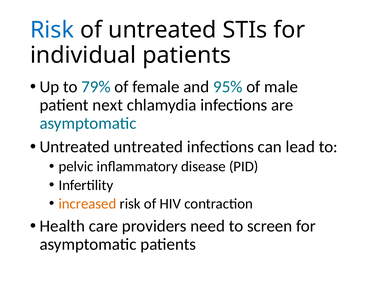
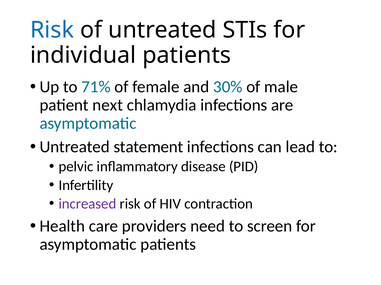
79%: 79% -> 71% (96, 87)
95%: 95% -> 30% (228, 87)
Untreated untreated: untreated -> statement (148, 147)
increased colour: orange -> purple (87, 204)
